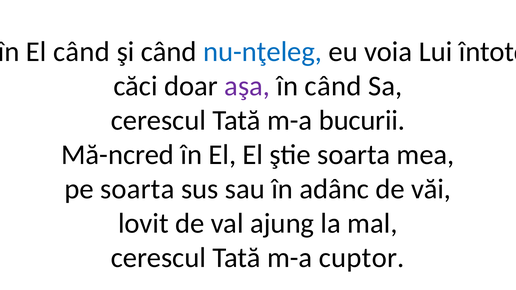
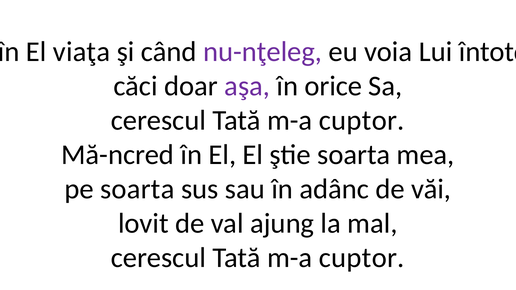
El când: când -> viaţa (82, 52)
nu-nţeleg colour: blue -> purple (263, 52)
în când: când -> orice (333, 86)
bucurii: bucurii -> cuptor (362, 120)
